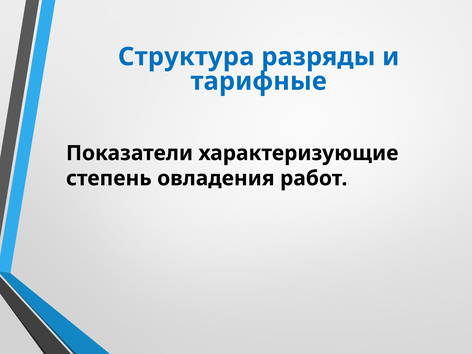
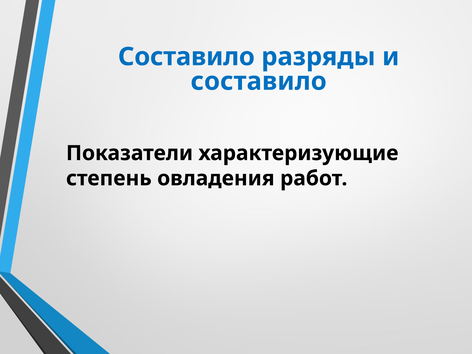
Структура: Структура -> Составило (186, 57)
тарифные: тарифные -> составило (259, 81)
